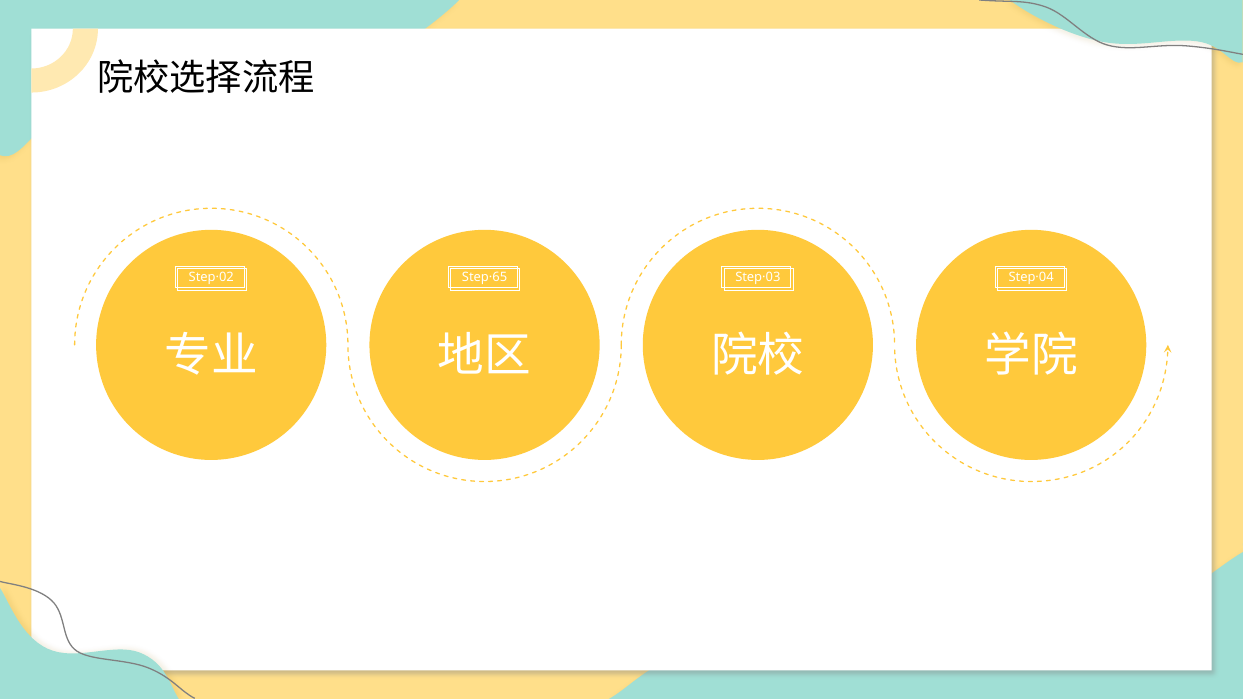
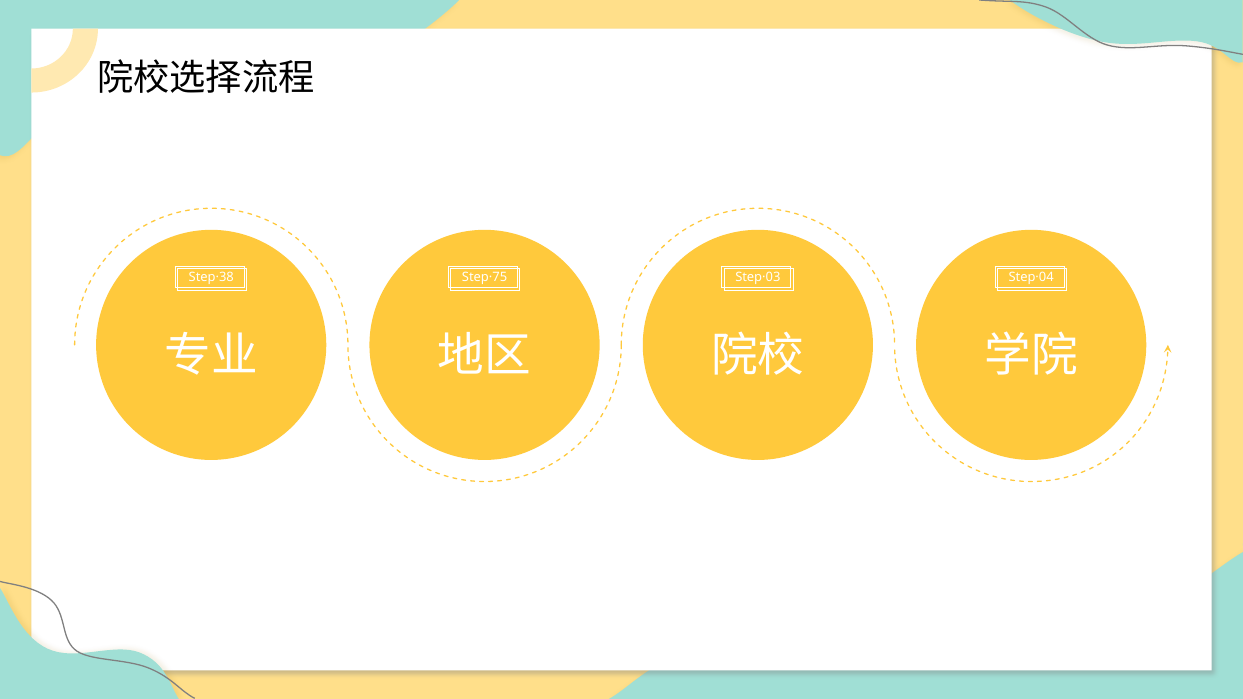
Step·02: Step·02 -> Step·38 (211, 278)
Step·65: Step·65 -> Step·75 (485, 278)
